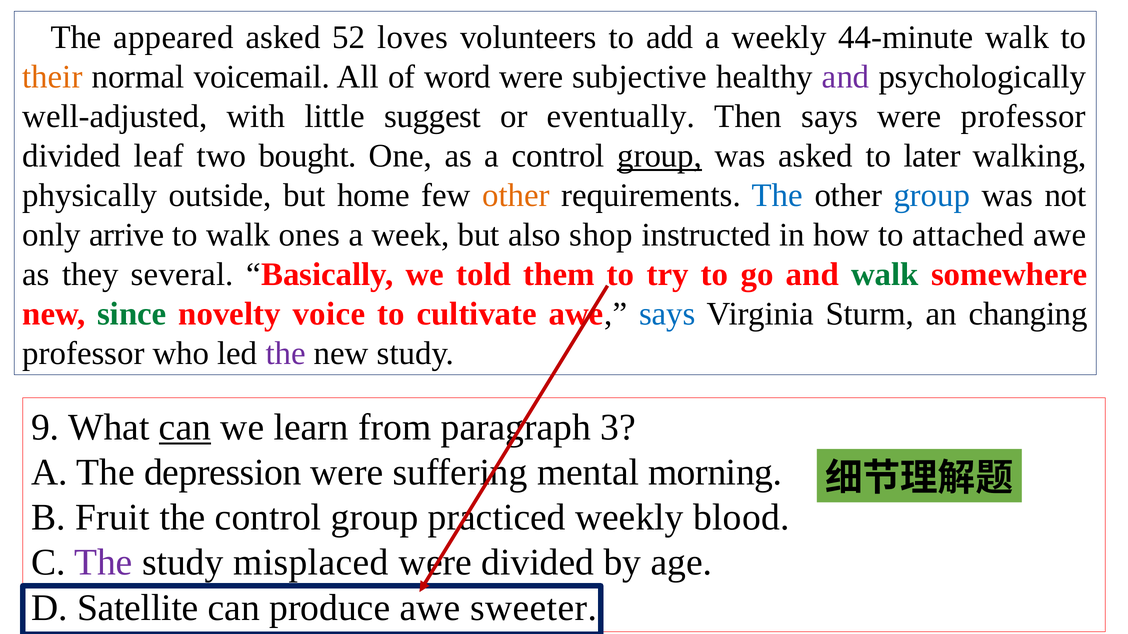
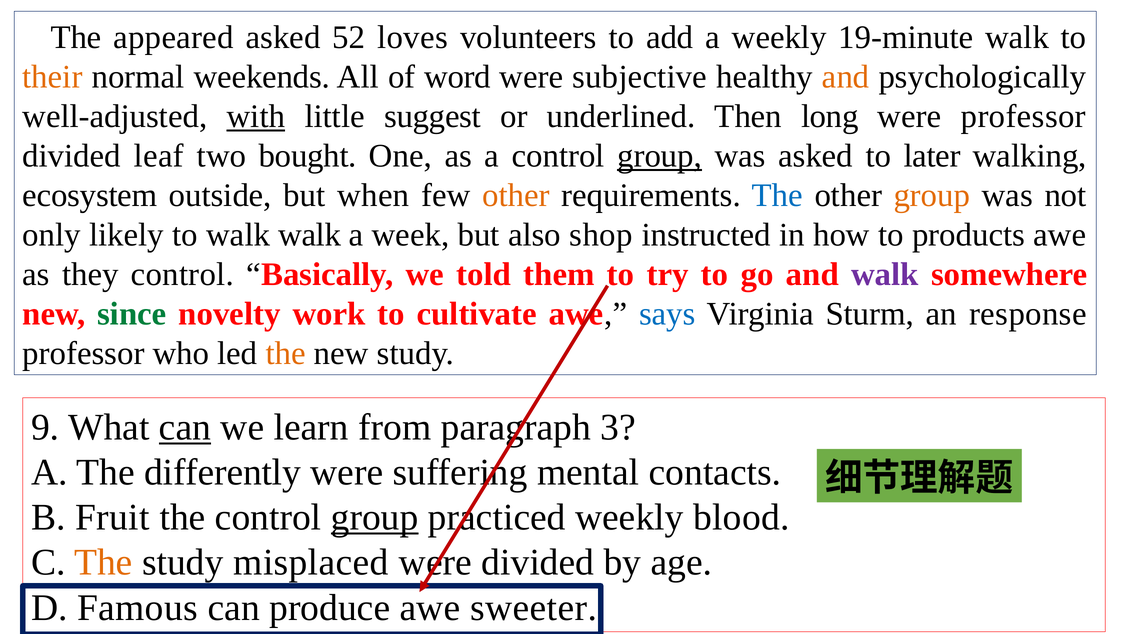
44-minute: 44-minute -> 19-minute (906, 37)
voicemail: voicemail -> weekends (262, 77)
and colour: purple -> orange (846, 77)
with underline: none -> present (256, 116)
eventually: eventually -> underlined (621, 116)
Then says: says -> long (830, 116)
physically: physically -> ecosystem (90, 195)
home: home -> when (373, 195)
group colour: blue -> orange (932, 195)
arrive: arrive -> likely (126, 235)
walk ones: ones -> walk (310, 235)
attached: attached -> products (968, 235)
they several: several -> control (182, 274)
walk colour: green -> purple (885, 274)
voice: voice -> work (329, 314)
changing: changing -> response (1028, 314)
the colour: purple -> orange (286, 353)
depression: depression -> differently (223, 473)
morning: morning -> contacts (715, 473)
group underline: none -> present (375, 518)
The colour: purple -> orange (103, 563)
Satellite: Satellite -> Famous (137, 608)
